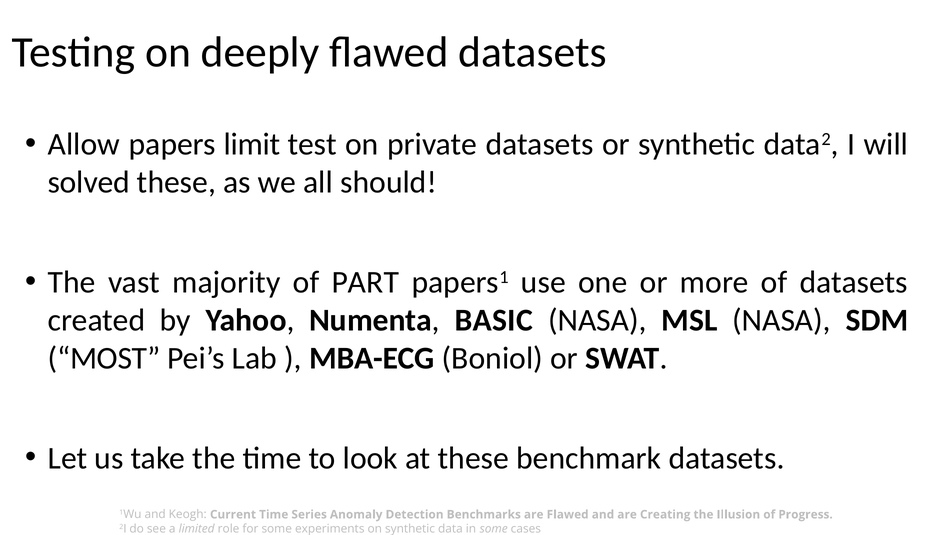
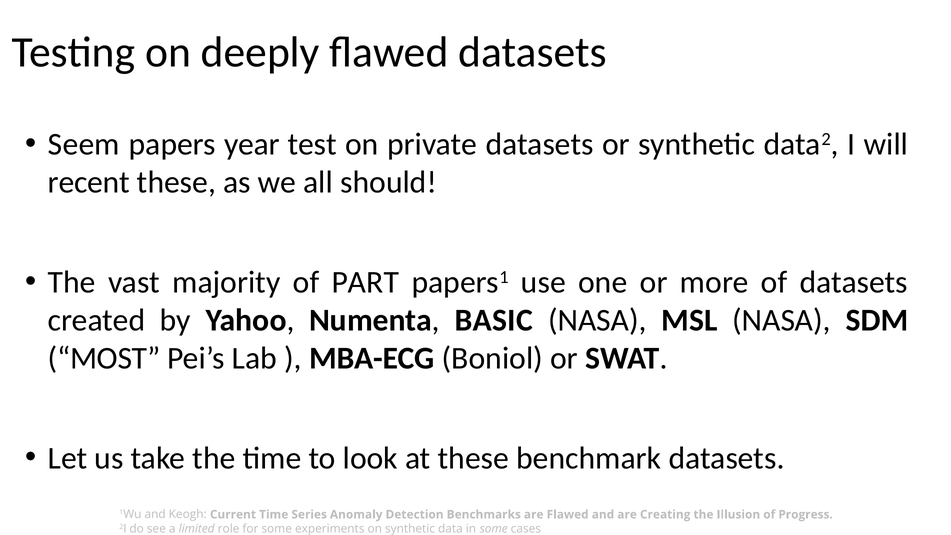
Allow: Allow -> Seem (84, 144)
limit: limit -> year (252, 144)
solved: solved -> recent (89, 182)
